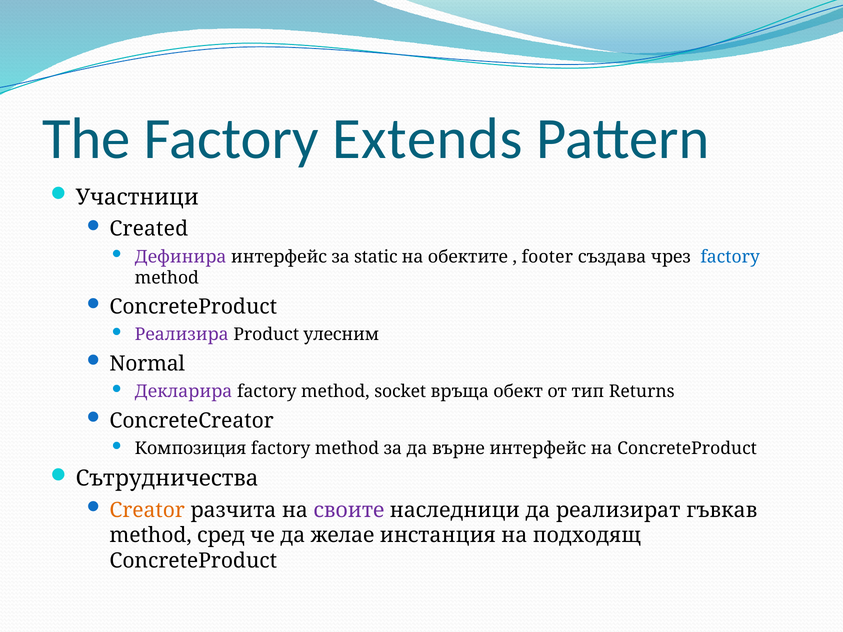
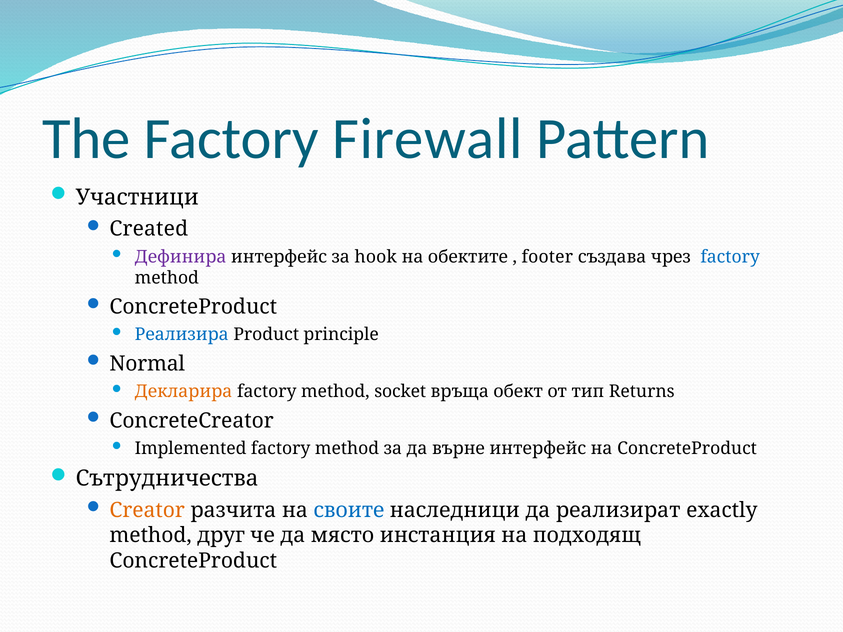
Extends: Extends -> Firewall (427, 139)
static: static -> hook (376, 257)
Реализира colour: purple -> blue (182, 335)
улесним: улесним -> principle (341, 335)
Декларира colour: purple -> orange (184, 392)
Композиция: Композиция -> Implemented (191, 449)
своите colour: purple -> blue (349, 510)
гъвкав: гъвкав -> exactly (722, 510)
сред: сред -> друг (221, 536)
желае: желае -> място (342, 536)
